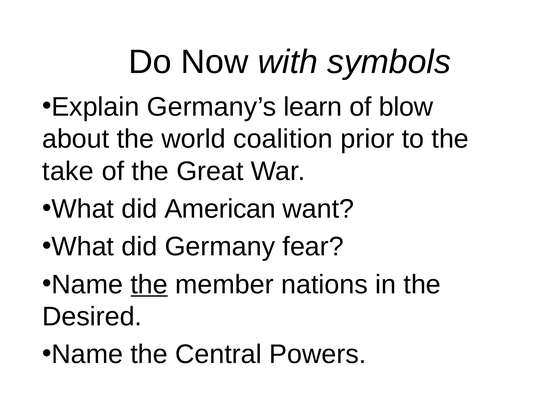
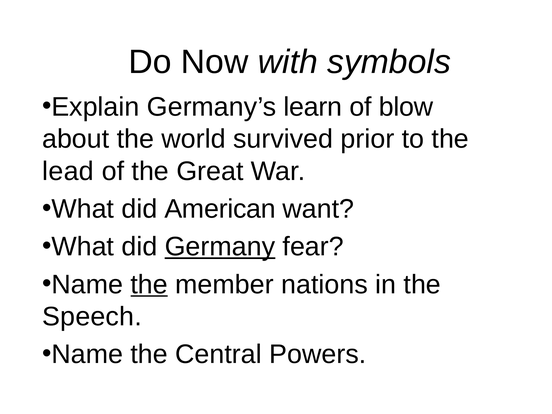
coalition: coalition -> survived (283, 139)
take: take -> lead (68, 171)
Germany underline: none -> present (220, 247)
Desired: Desired -> Speech (92, 317)
